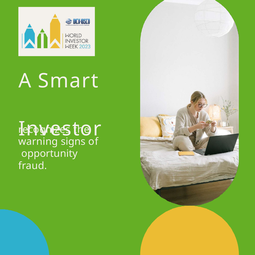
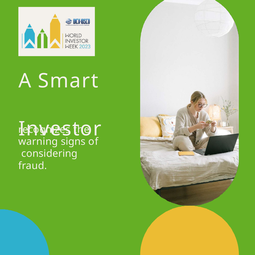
opportunity: opportunity -> considering (49, 154)
